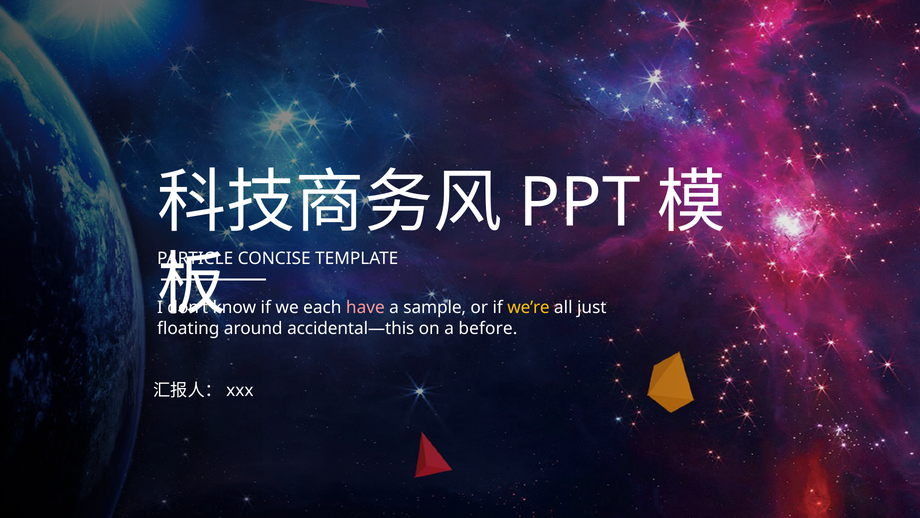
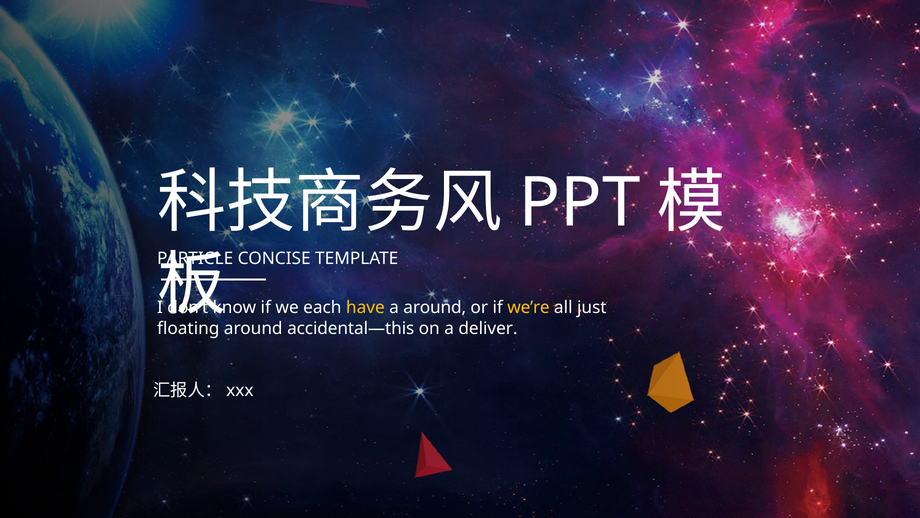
have colour: pink -> yellow (365, 307)
a sample: sample -> around (435, 307)
before: before -> deliver (488, 328)
